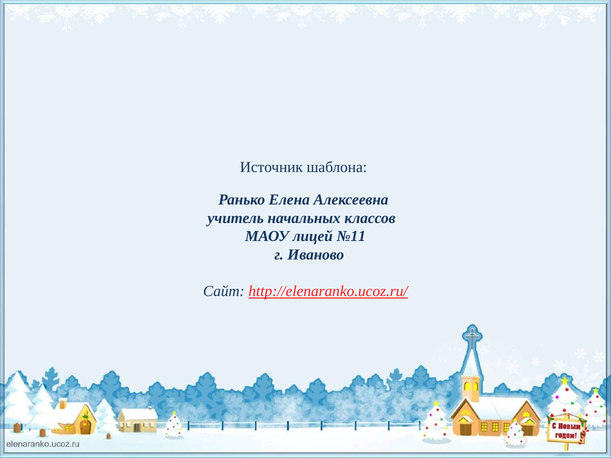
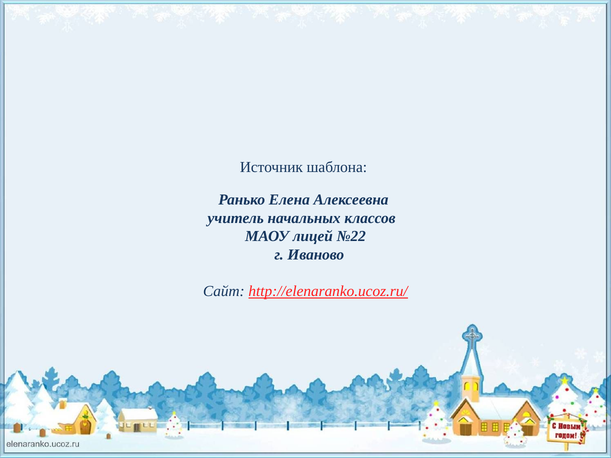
№11: №11 -> №22 (351, 237)
